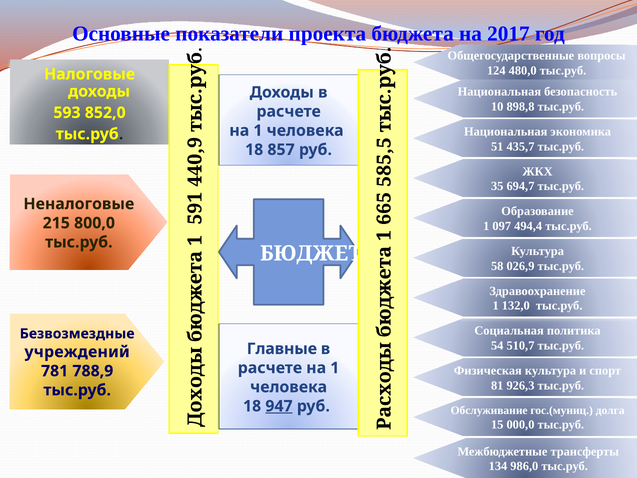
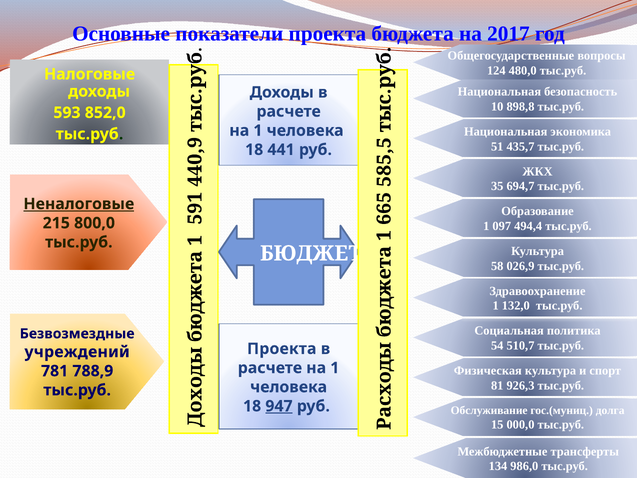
857: 857 -> 441 (281, 150)
Неналоговые underline: none -> present (79, 204)
Главные: Главные -> Проекта (282, 349)
